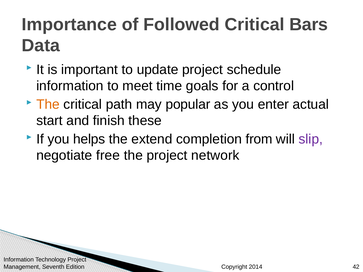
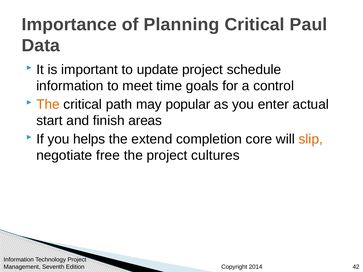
Followed: Followed -> Planning (181, 25)
Bars: Bars -> Paul (308, 25)
these: these -> areas (145, 121)
from: from -> core (259, 139)
slip colour: purple -> orange (311, 139)
network: network -> cultures (215, 156)
